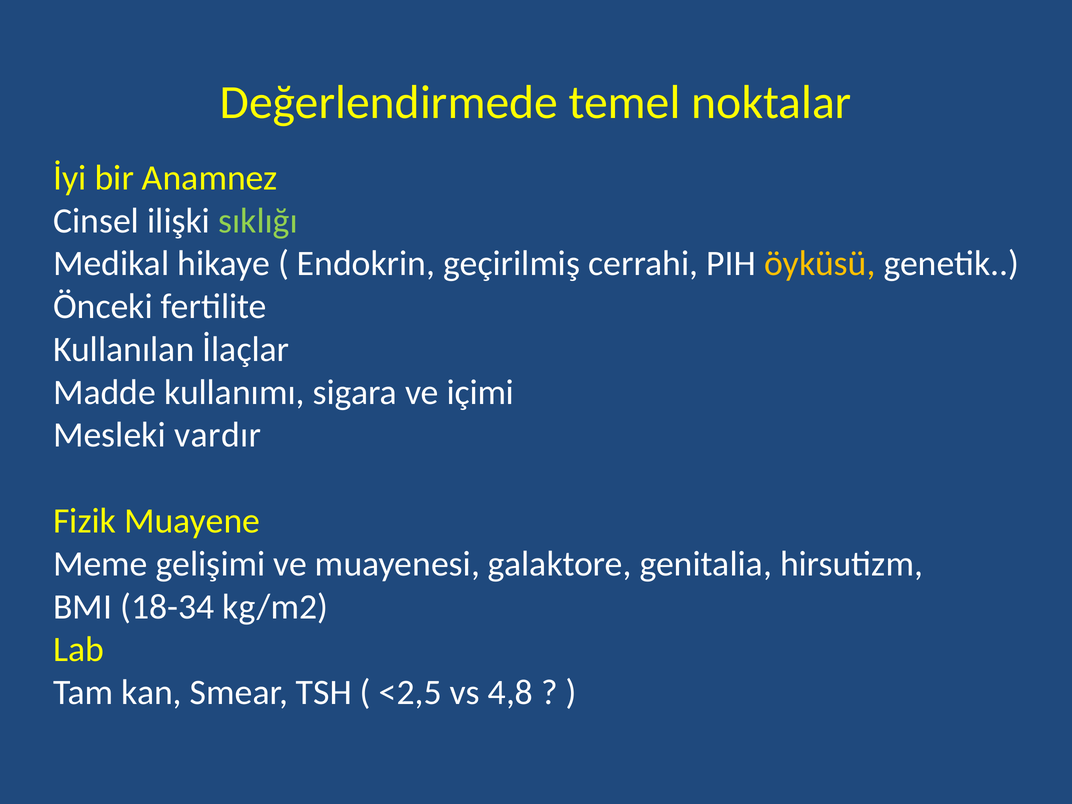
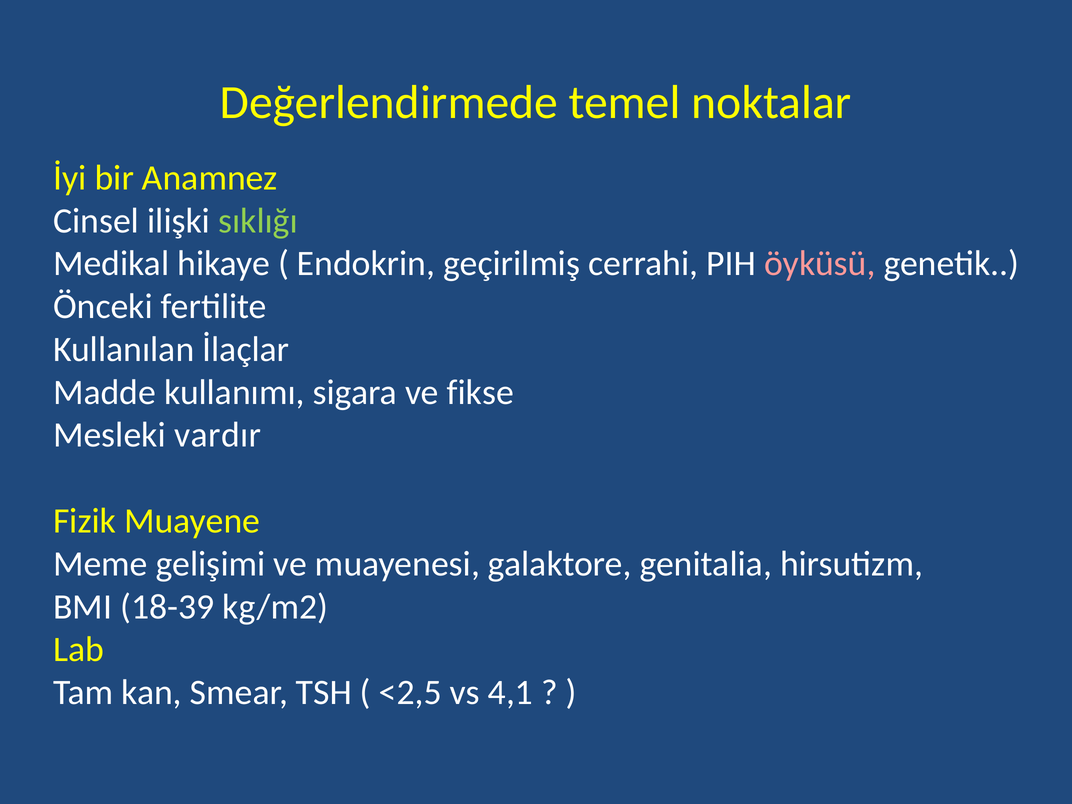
öyküsü colour: yellow -> pink (820, 264)
içimi: içimi -> fikse (480, 392)
18-34: 18-34 -> 18-39 (167, 607)
4,8: 4,8 -> 4,1 (511, 692)
